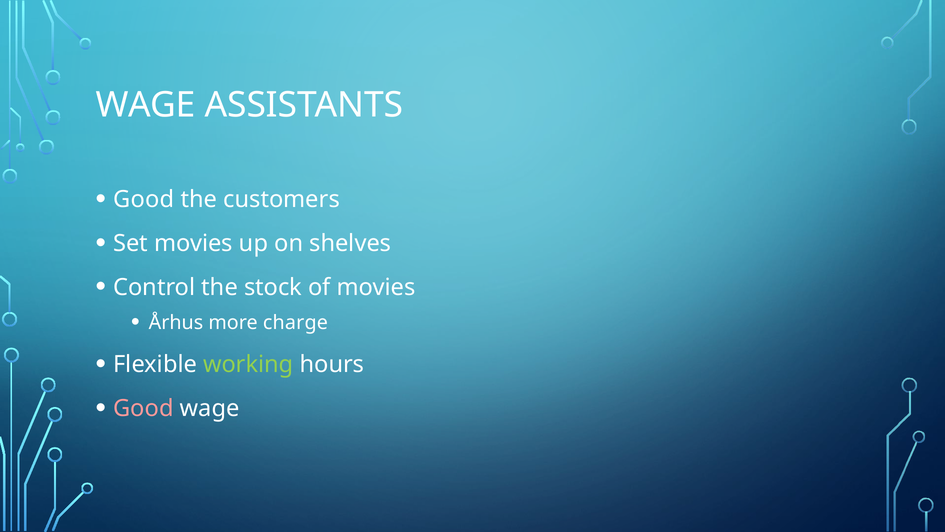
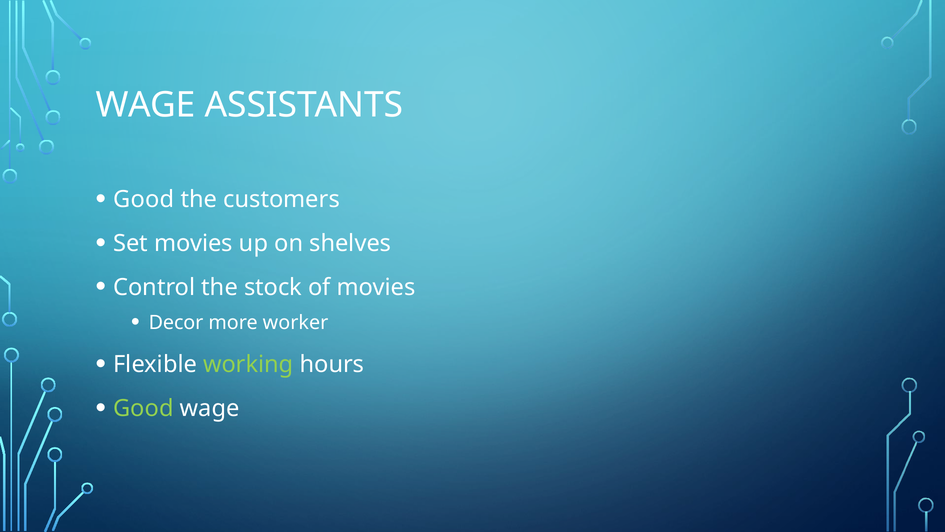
Århus: Århus -> Decor (176, 322)
charge: charge -> worker (296, 322)
Good colour: pink -> light green (143, 408)
